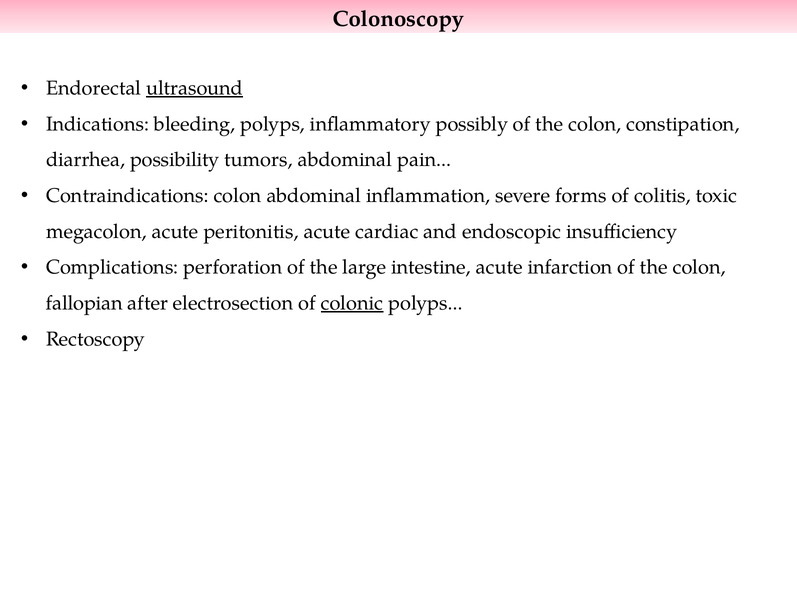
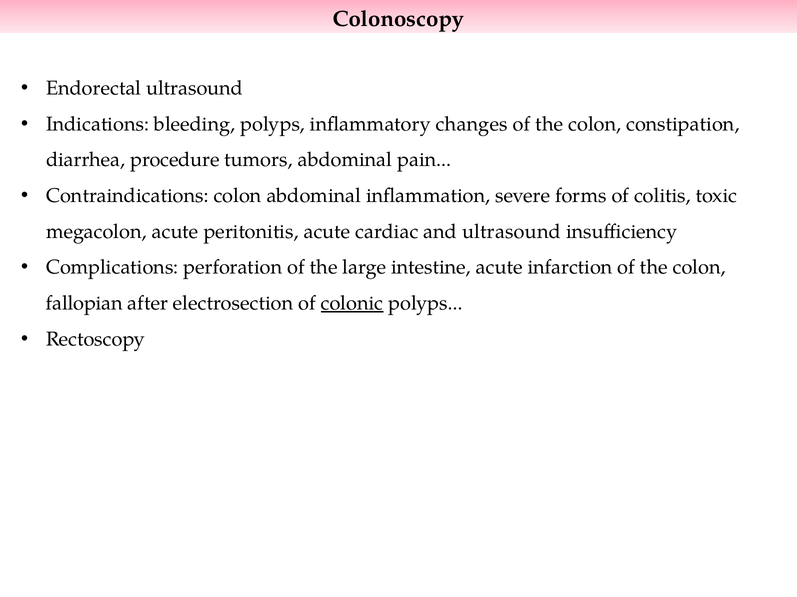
ultrasound underline: present -> none (195, 88)
possibly: possibly -> changes (472, 124)
possibility: possibility -> procedure (175, 160)
and endoscopic: endoscopic -> ultrasound (512, 232)
